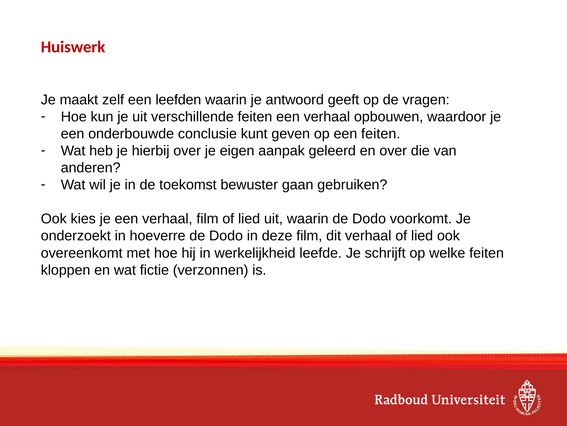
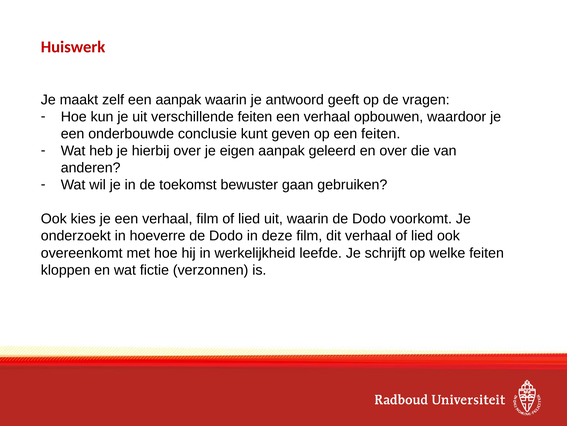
een leefden: leefden -> aanpak (178, 100)
